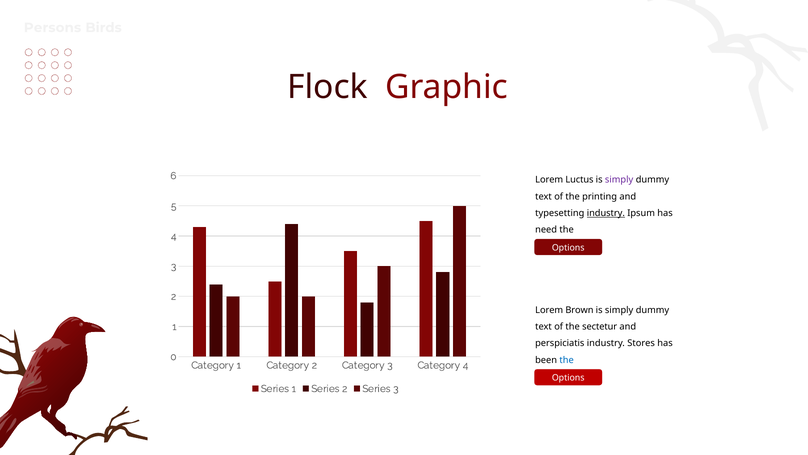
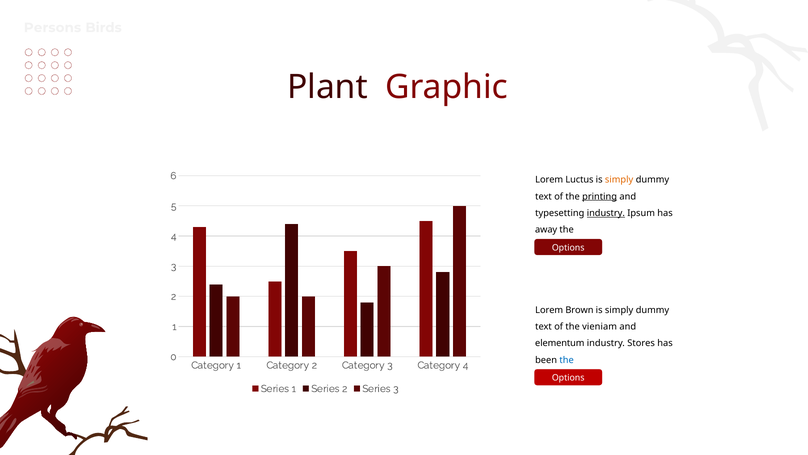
Flock: Flock -> Plant (327, 87)
simply colour: purple -> orange (619, 180)
printing underline: none -> present (600, 196)
need: need -> away (546, 230)
sectetur: sectetur -> vieniam (600, 326)
perspiciatis: perspiciatis -> elementum (560, 343)
